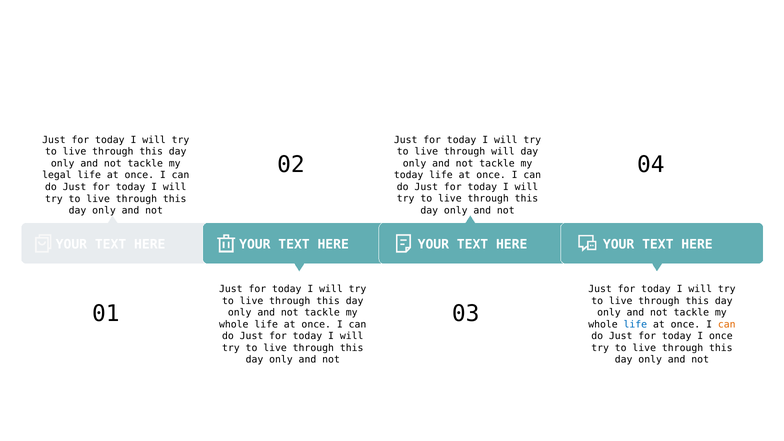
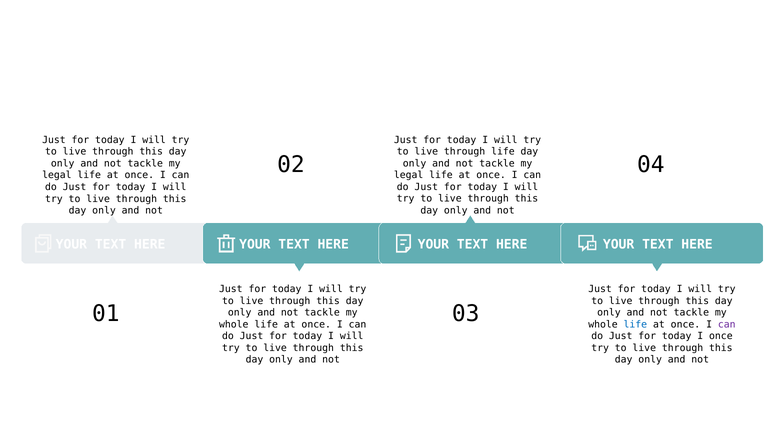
through will: will -> life (503, 152)
today: today -> legal (409, 175)
can colour: orange -> purple (727, 324)
